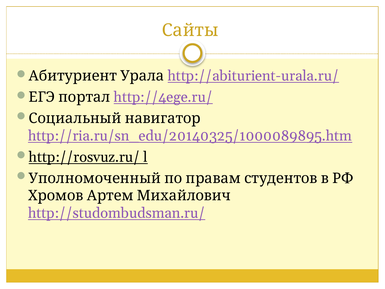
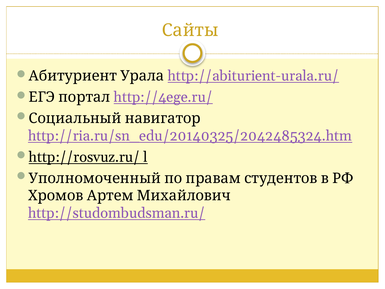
http://ria.ru/sn_edu/20140325/1000089895.htm: http://ria.ru/sn_edu/20140325/1000089895.htm -> http://ria.ru/sn_edu/20140325/2042485324.htm (190, 136)
